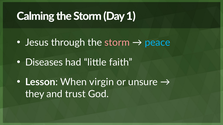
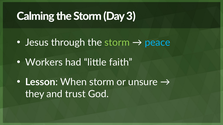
1: 1 -> 3 (131, 16)
storm colour: pink -> light green (117, 43)
Diseases: Diseases -> Workers (44, 63)
When virgin: virgin -> storm (102, 82)
